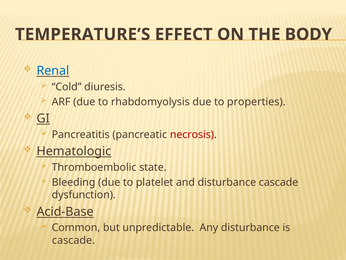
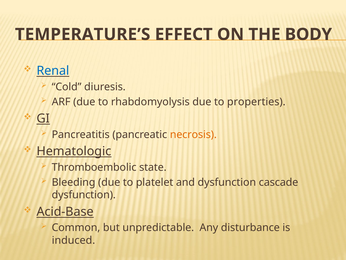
necrosis colour: red -> orange (193, 134)
and disturbance: disturbance -> dysfunction (227, 182)
cascade: cascade -> induced (73, 240)
